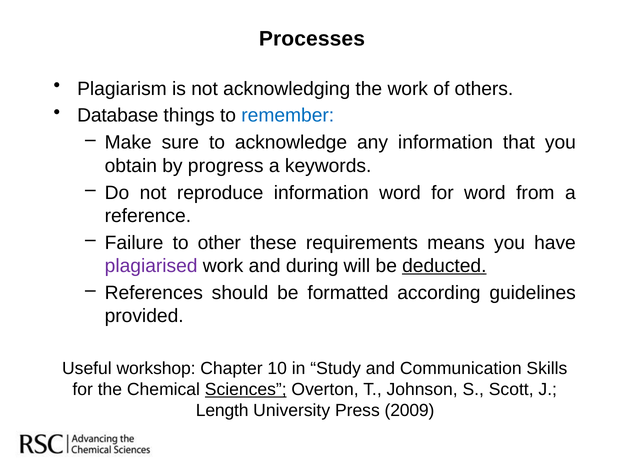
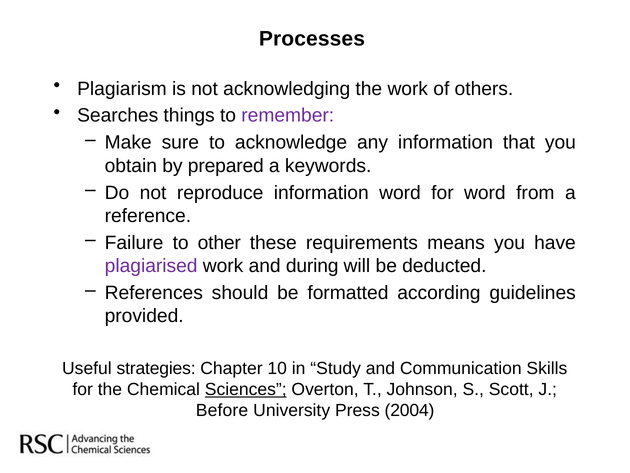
Database: Database -> Searches (118, 116)
remember colour: blue -> purple (288, 116)
progress: progress -> prepared (226, 166)
deducted underline: present -> none (444, 266)
workshop: workshop -> strategies (156, 368)
Length: Length -> Before (222, 410)
2009: 2009 -> 2004 (409, 410)
